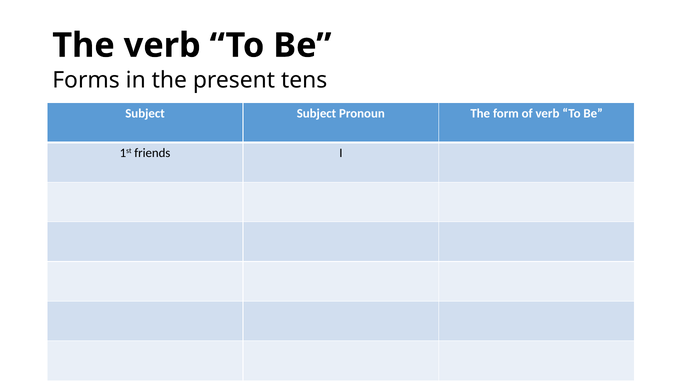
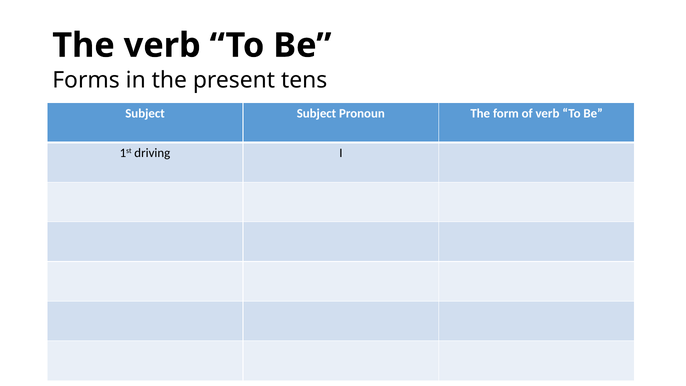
friends: friends -> driving (152, 153)
